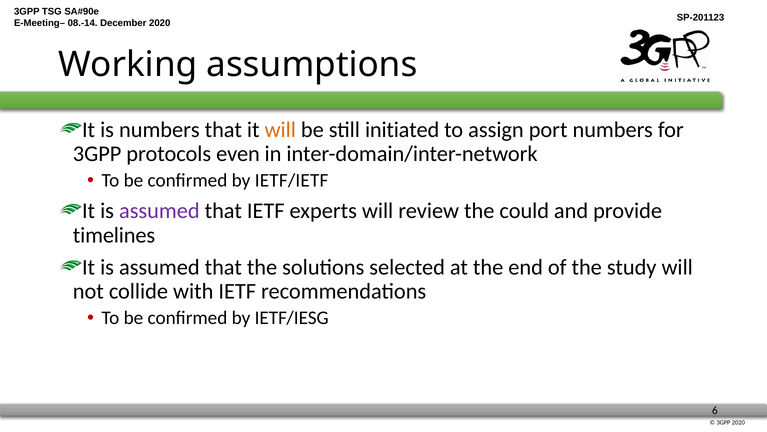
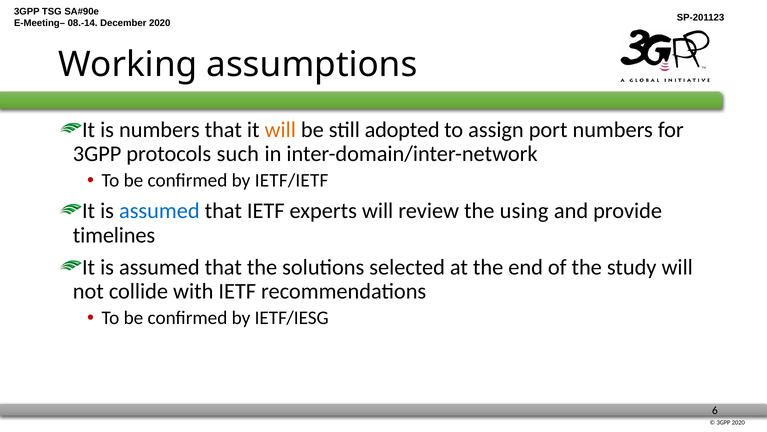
initiated: initiated -> adopted (402, 130)
even: even -> such (238, 154)
assumed colour: purple -> blue (159, 211)
could: could -> using (524, 211)
